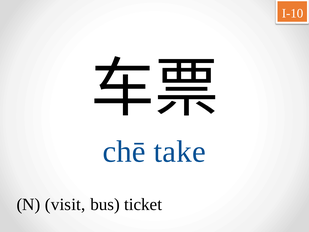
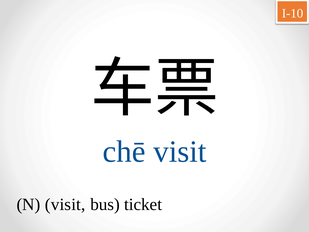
chē take: take -> visit (180, 151)
